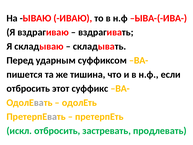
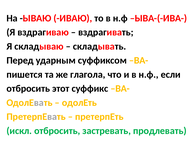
тишина: тишина -> глагола (88, 74)
